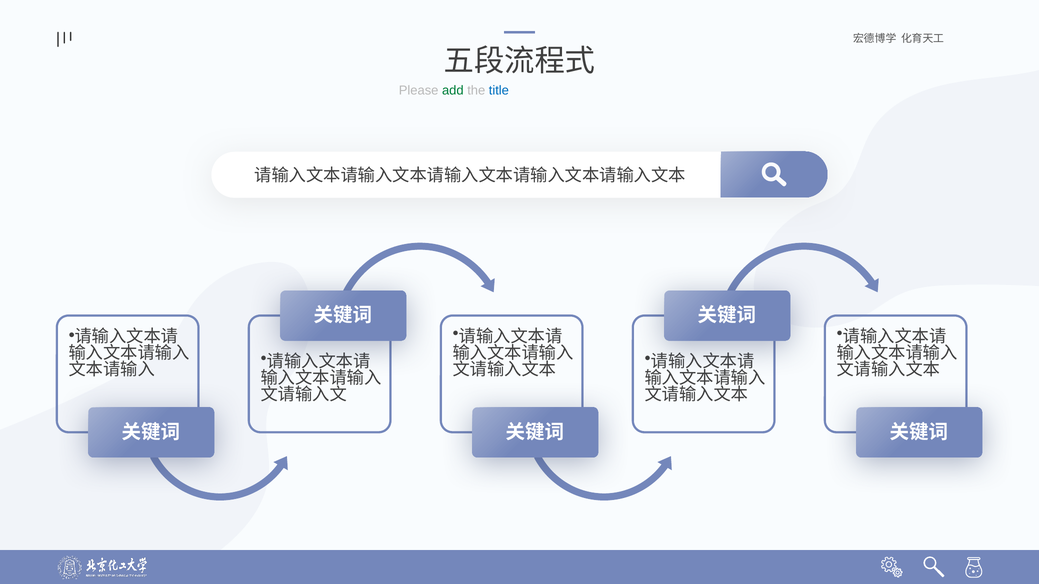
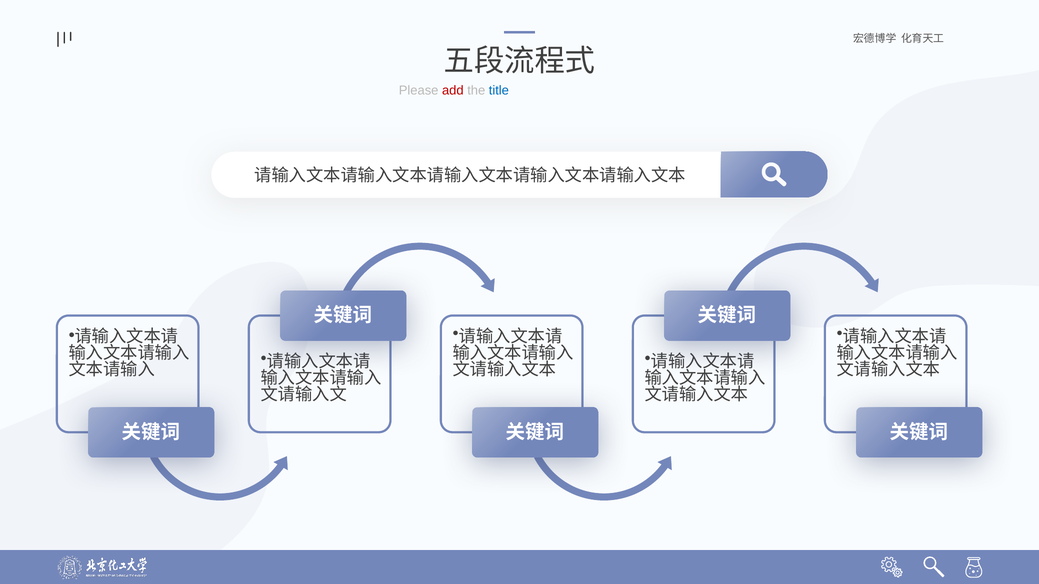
add colour: green -> red (453, 90)
